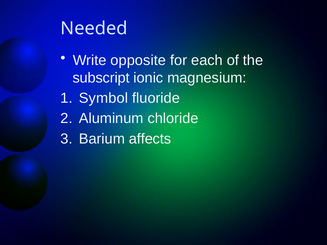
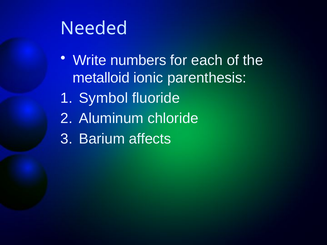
opposite: opposite -> numbers (138, 60)
subscript: subscript -> metalloid (101, 78)
magnesium: magnesium -> parenthesis (207, 78)
